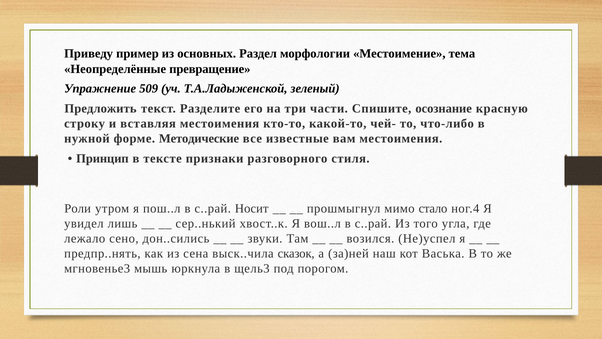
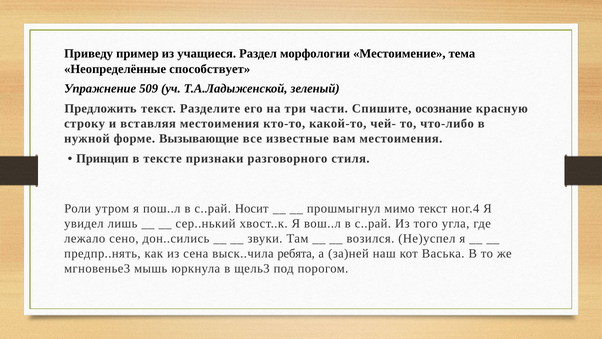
основных: основных -> учащиеся (207, 54)
превращение: превращение -> способствует (210, 69)
Методические: Методические -> Вызывающие (199, 138)
мимо стало: стало -> текст (433, 208)
сказок: сказок -> ребята (296, 253)
